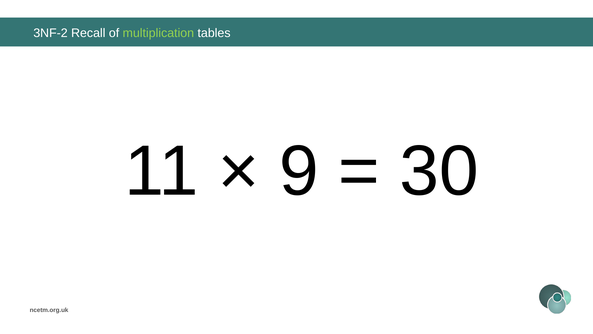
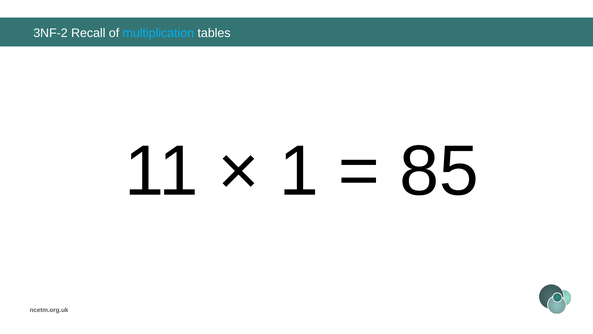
multiplication colour: light green -> light blue (158, 33)
9: 9 -> 1 (299, 171)
30: 30 -> 85 (439, 171)
